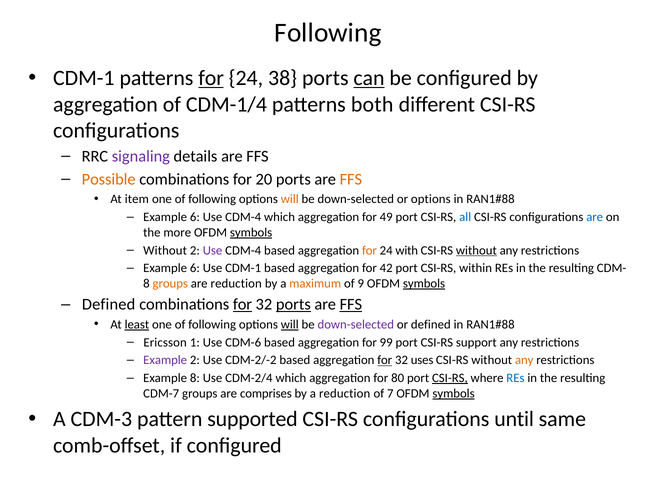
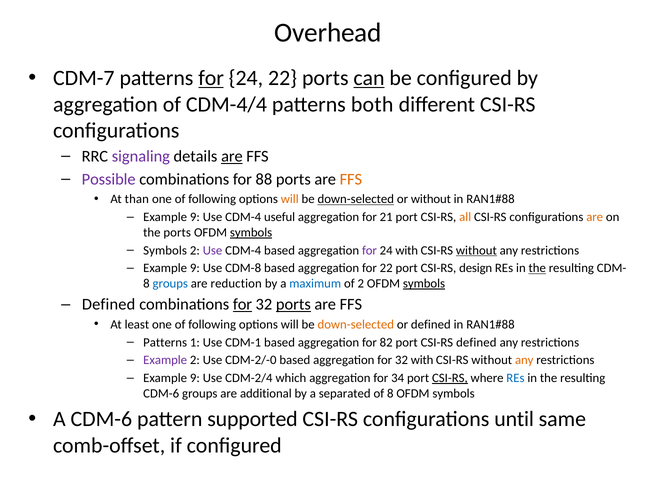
Following: Following -> Overhead (328, 32)
CDM-1: CDM-1 -> CDM-7 (84, 78)
24 38: 38 -> 22 (283, 78)
CDM-1/4: CDM-1/4 -> CDM-4/4 (226, 104)
are underline: none -> present (232, 156)
Possible colour: orange -> purple (109, 179)
20: 20 -> 88 (264, 179)
item: item -> than (137, 199)
down-selected underline: none -> present (356, 199)
or options: options -> without (431, 199)
6: 6 -> 9 (195, 217)
CDM-4 which: which -> useful (280, 217)
49: 49 -> 21 (386, 217)
all colour: blue -> orange (465, 217)
are colour: blue -> orange (595, 217)
the more: more -> ports (177, 232)
Without: Without -> Symbols (165, 250)
for colour: orange -> purple (369, 250)
6: 6 -> 9 (195, 268)
Use CDM-1: CDM-1 -> CDM-8 (243, 268)
for 42: 42 -> 22 (386, 268)
within: within -> design (476, 268)
the underline: none -> present (537, 268)
groups colour: orange -> blue (170, 284)
maximum colour: orange -> blue (315, 284)
of 9: 9 -> 2 (361, 284)
FFS underline: present -> none (351, 305)
least underline: present -> none (137, 324)
will underline: present -> none (290, 324)
down-selected colour: purple -> orange (356, 324)
Ericsson: Ericsson -> Patterns (165, 342)
CDM-6: CDM-6 -> CDM-1 (243, 342)
99: 99 -> 82 (386, 342)
CSI-RS support: support -> defined (476, 342)
CDM-2/-2: CDM-2/-2 -> CDM-2/-0 (251, 360)
for underline: present -> none (385, 360)
32 uses: uses -> with (422, 360)
8: 8 -> 9 (195, 378)
80: 80 -> 34 (398, 378)
CDM-7: CDM-7 -> CDM-6 (161, 393)
comprises: comprises -> additional (266, 393)
a reduction: reduction -> separated (345, 393)
of 7: 7 -> 8 (390, 393)
symbols underline: present -> none (454, 393)
A CDM-3: CDM-3 -> CDM-6 (101, 419)
